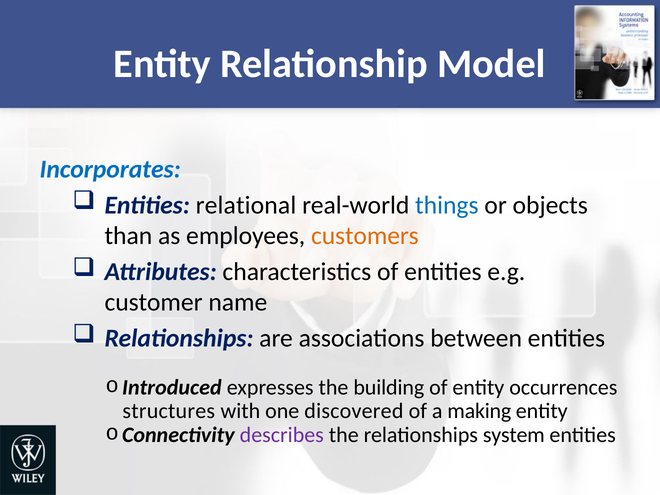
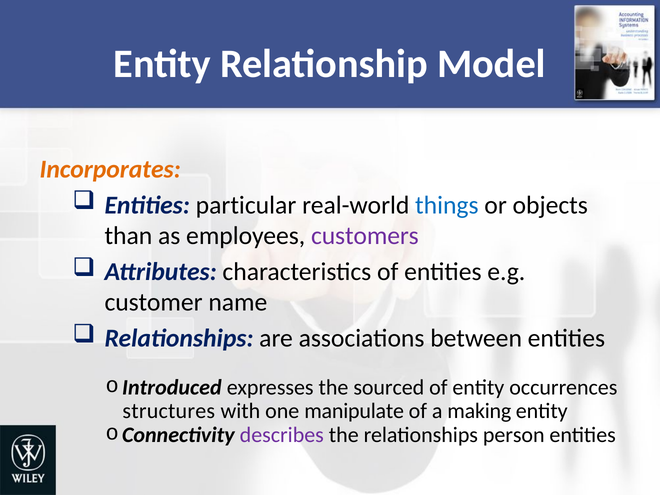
Incorporates colour: blue -> orange (110, 169)
relational: relational -> particular (246, 205)
customers colour: orange -> purple (365, 236)
building: building -> sourced (389, 387)
discovered: discovered -> manipulate (354, 411)
system: system -> person (514, 435)
